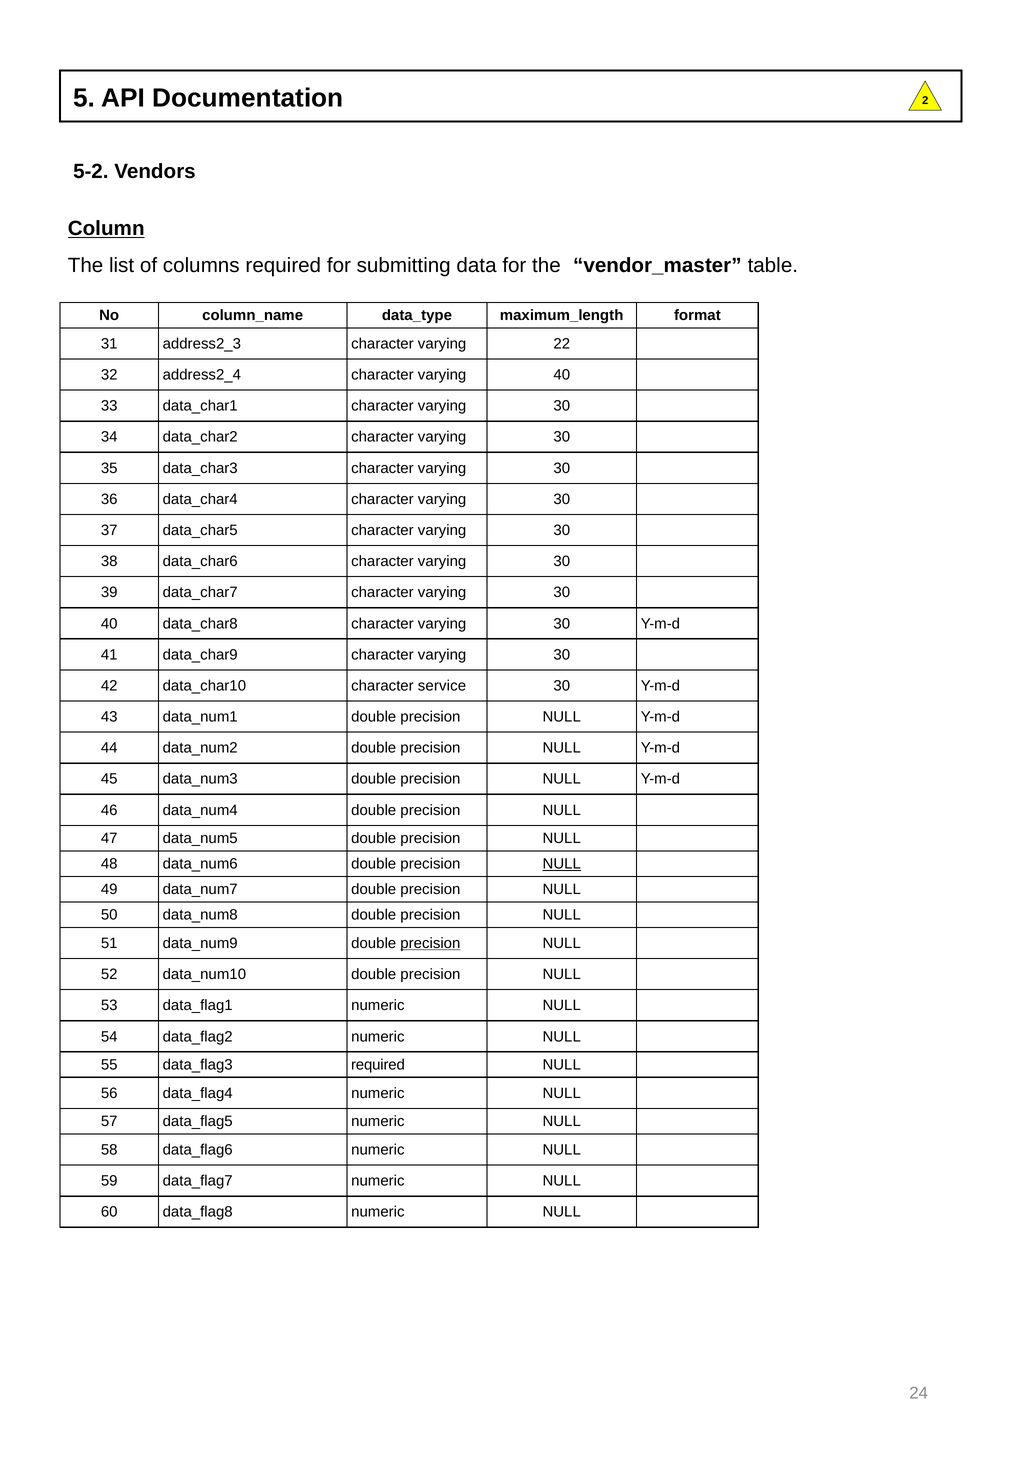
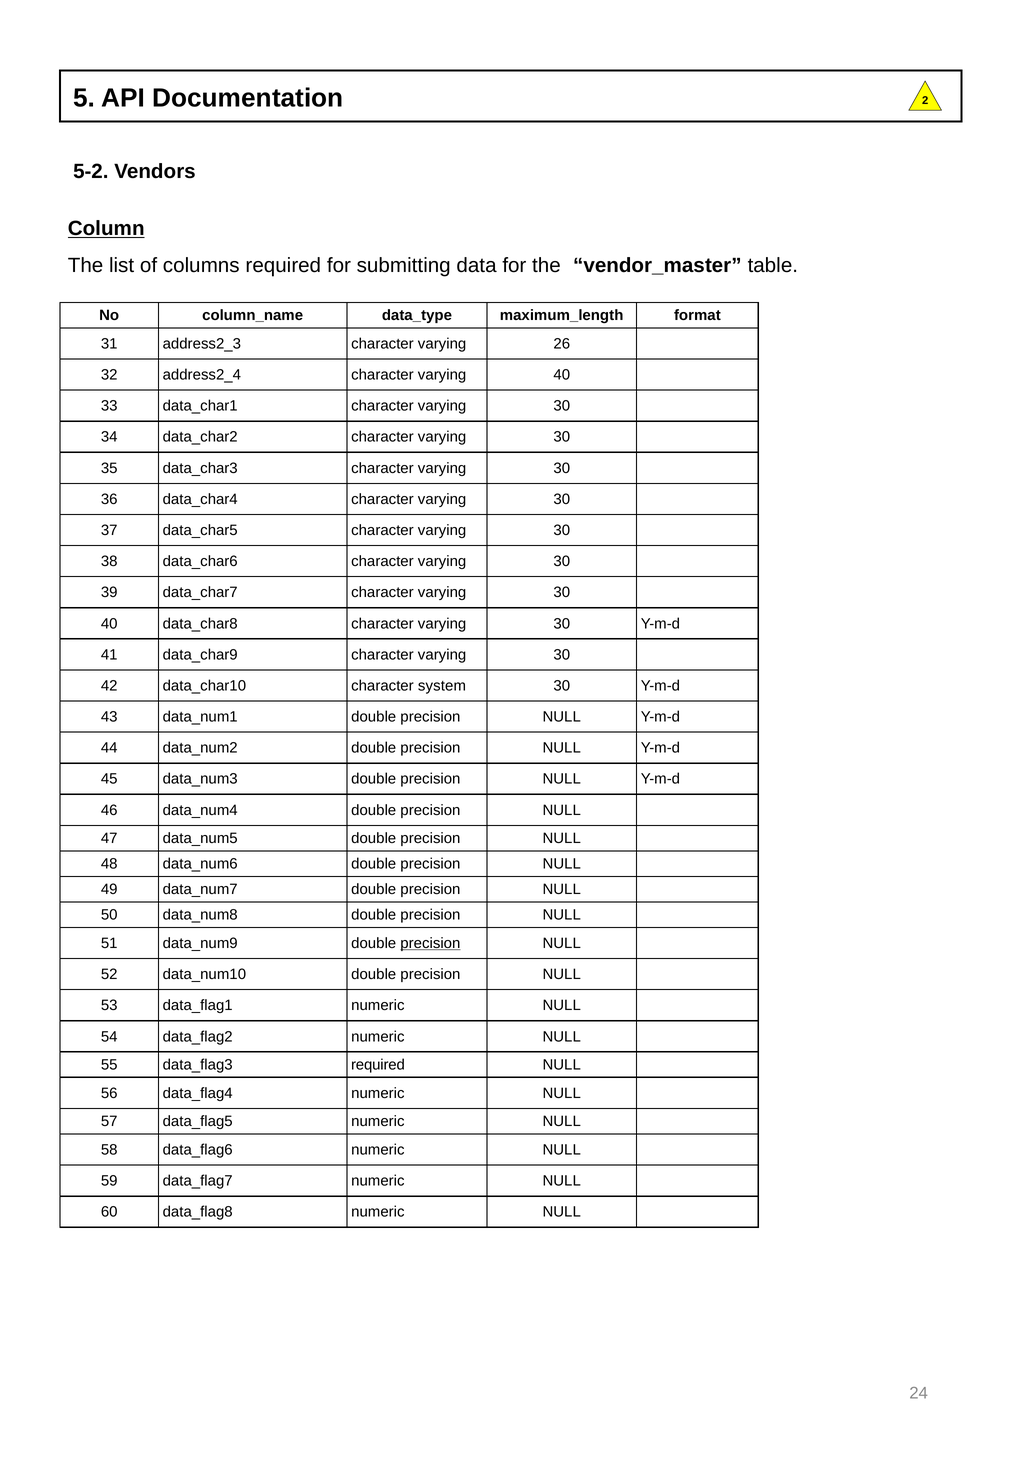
22: 22 -> 26 (562, 344)
service: service -> system (442, 686)
NULL underline: present -> none (562, 864)
